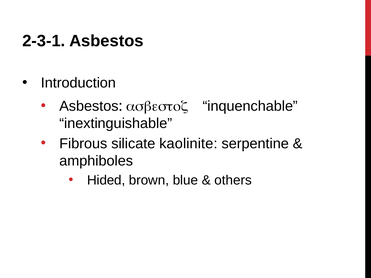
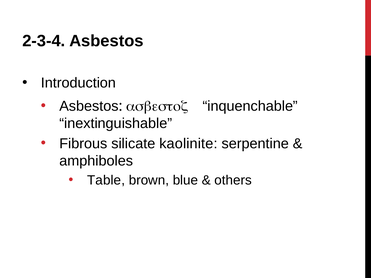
2-3-1: 2-3-1 -> 2-3-4 (44, 41)
Hided: Hided -> Table (106, 180)
